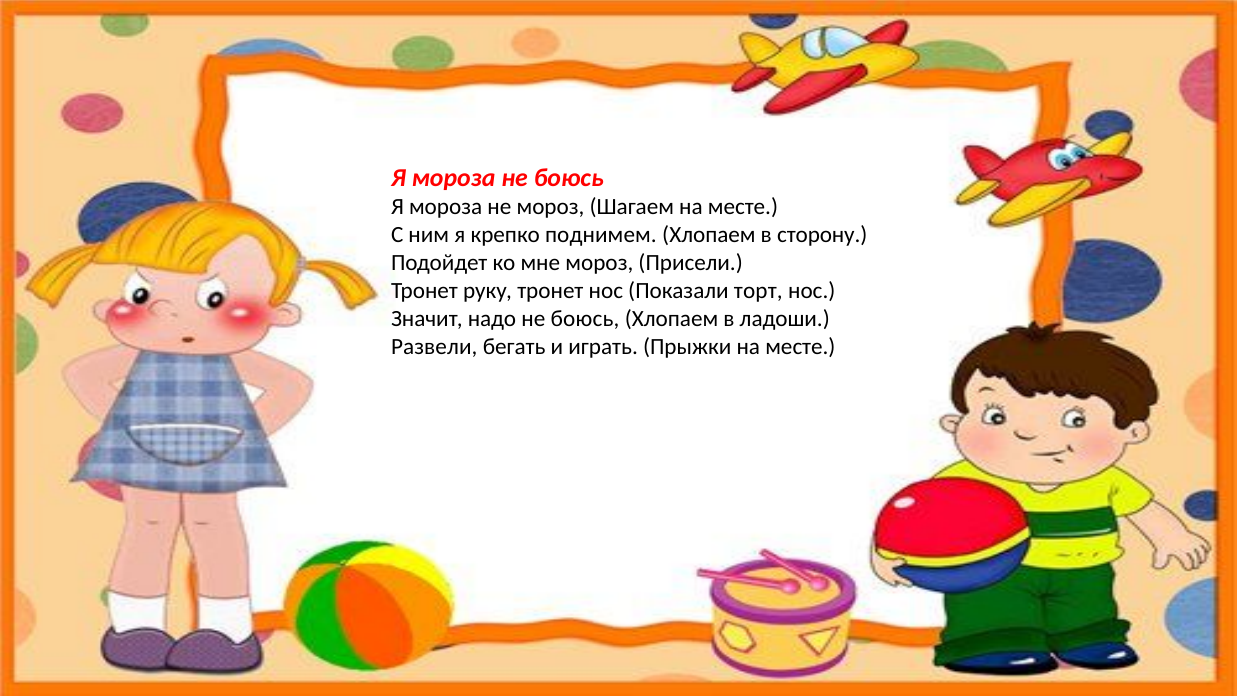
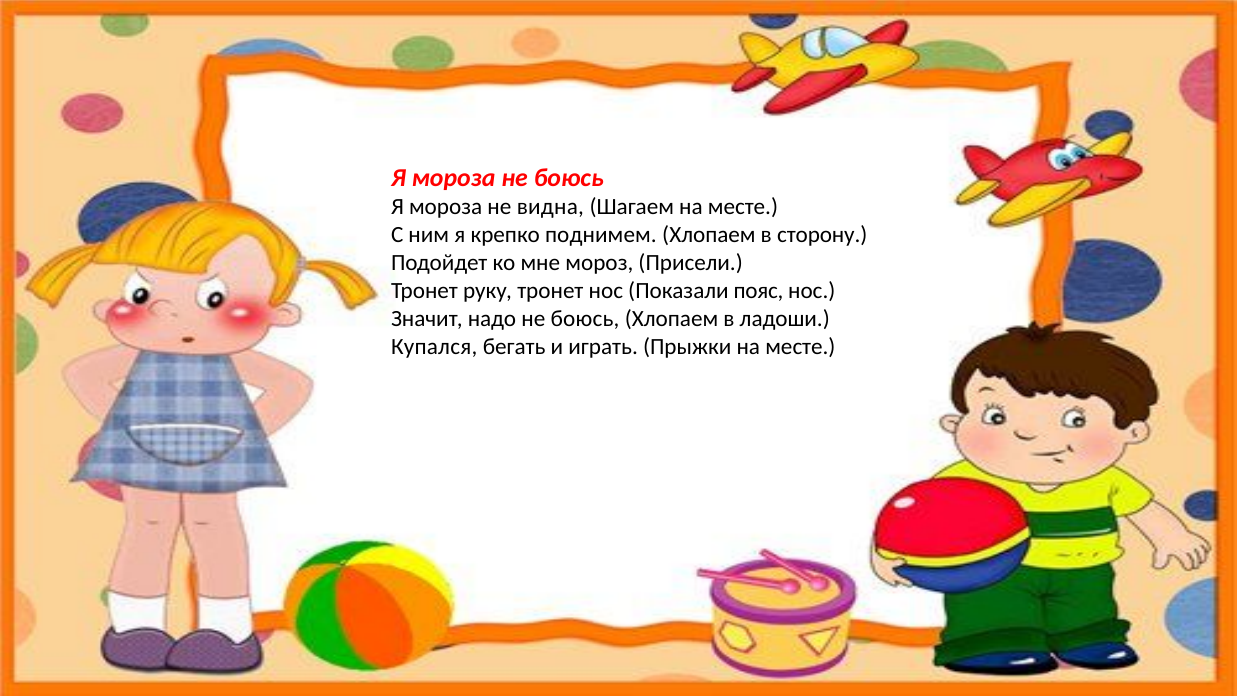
не мороз: мороз -> видна (550, 207)
торт: торт -> пояс (758, 291)
Развели: Развели -> Купался (434, 346)
